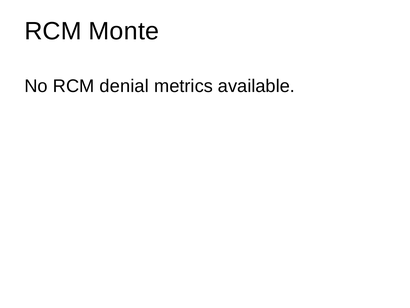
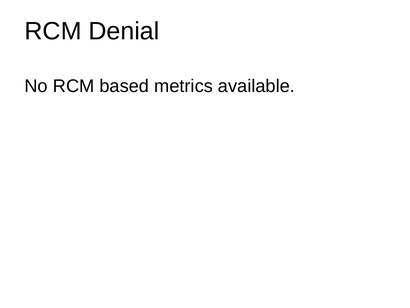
Monte: Monte -> Denial (124, 31)
denial: denial -> based (124, 86)
